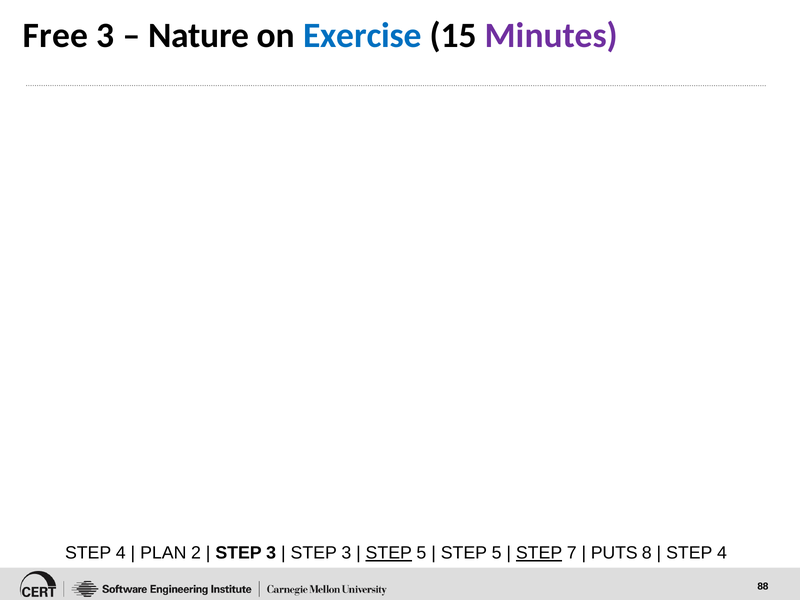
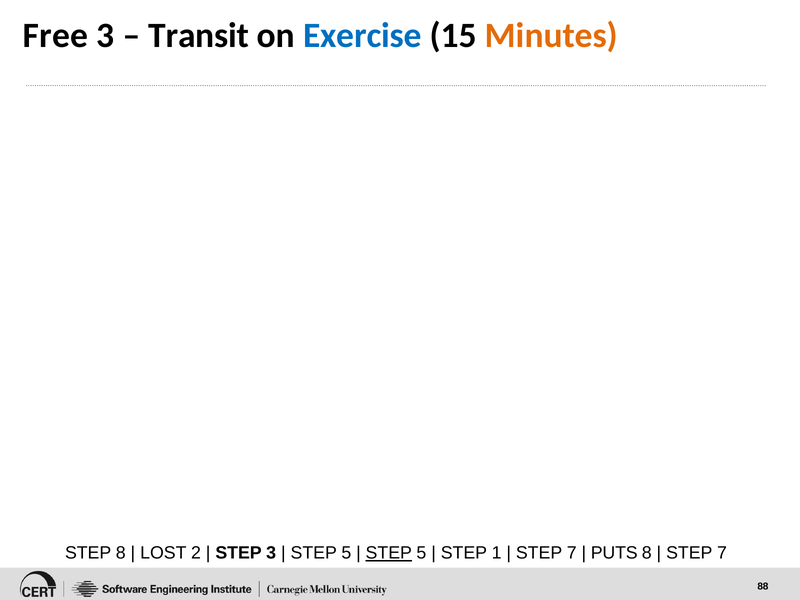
Nature: Nature -> Transit (199, 36)
Minutes colour: purple -> orange (551, 36)
4: 4 -> 8 (121, 553)
PLAN: PLAN -> LOST (163, 553)
3: 3 -> 5 (346, 553)
5: 5 -> 1 (497, 553)
STEP underline: present -> none (539, 553)
4: 4 -> 7 (722, 553)
